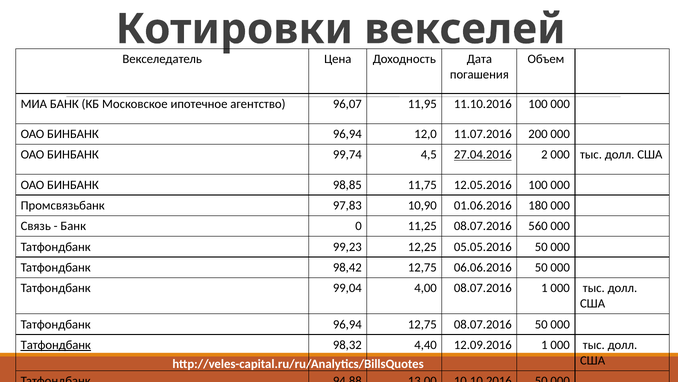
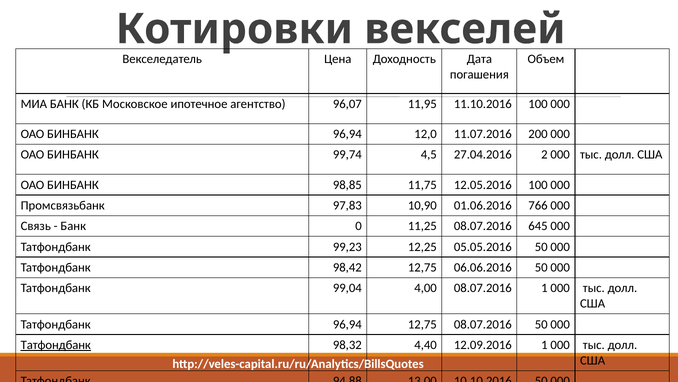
27.04.2016 underline: present -> none (483, 154)
180: 180 -> 766 (538, 205)
560: 560 -> 645 (538, 226)
